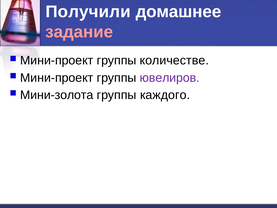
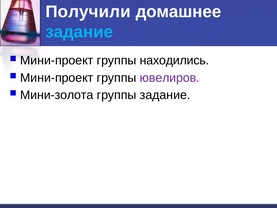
задание colour: pink -> light blue (79, 32)
количестве: количестве -> находились (174, 60)
группы каждого: каждого -> задание (165, 95)
